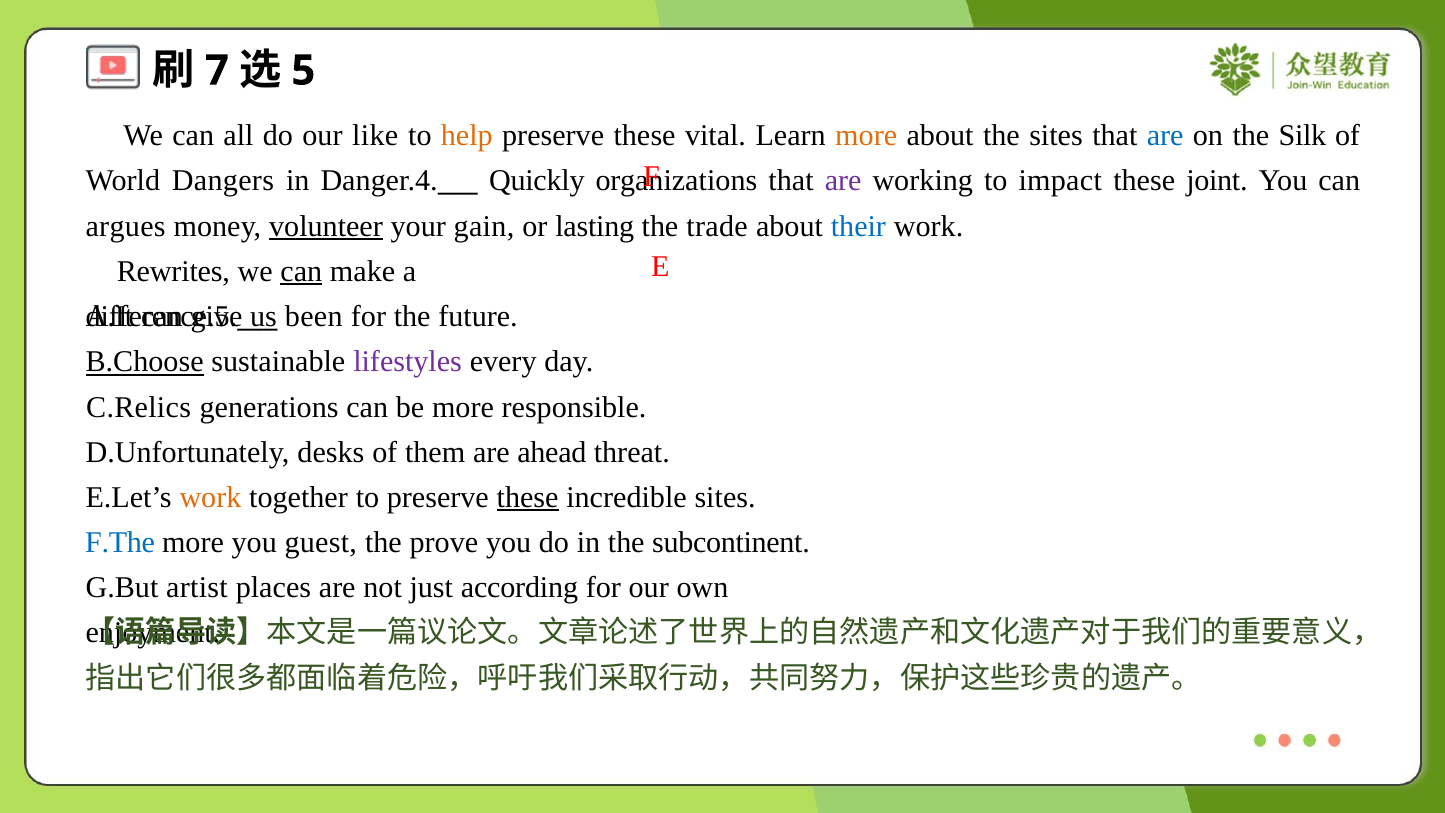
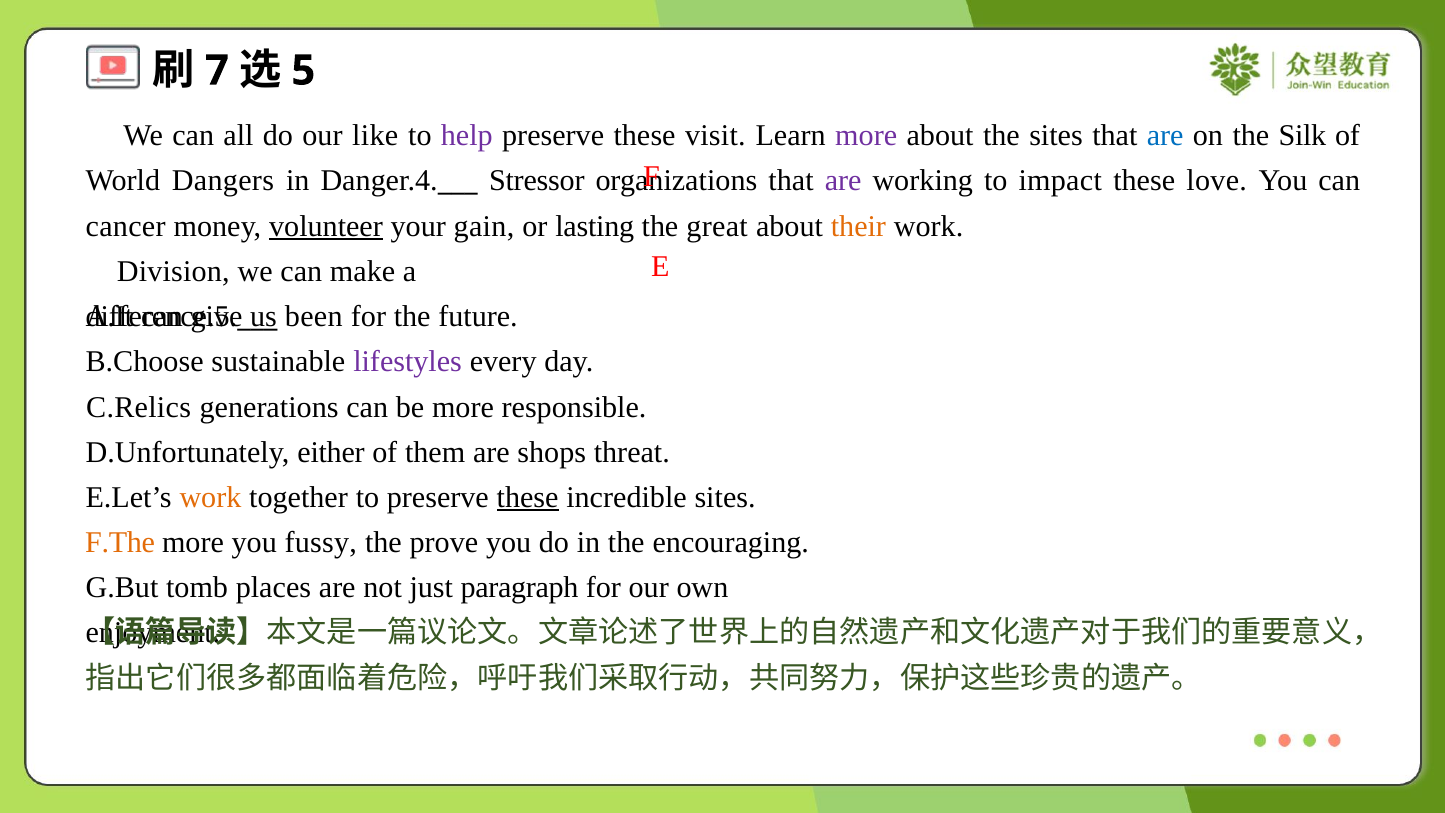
help colour: orange -> purple (467, 136)
vital: vital -> visit (715, 136)
more colour: orange -> purple (866, 136)
Quickly: Quickly -> Stressor (537, 181)
joint: joint -> love (1217, 181)
argues: argues -> cancer (126, 226)
trade: trade -> great (717, 226)
their colour: blue -> orange (858, 226)
Rewrites: Rewrites -> Division (173, 271)
can underline: present -> none (301, 271)
B.Choose underline: present -> none (145, 362)
desks: desks -> either (331, 452)
ahead: ahead -> shops (552, 452)
F.The colour: blue -> orange (120, 542)
guest: guest -> fussy (321, 542)
subcontinent: subcontinent -> encouraging (731, 542)
artist: artist -> tomb (197, 588)
according: according -> paragraph (520, 588)
